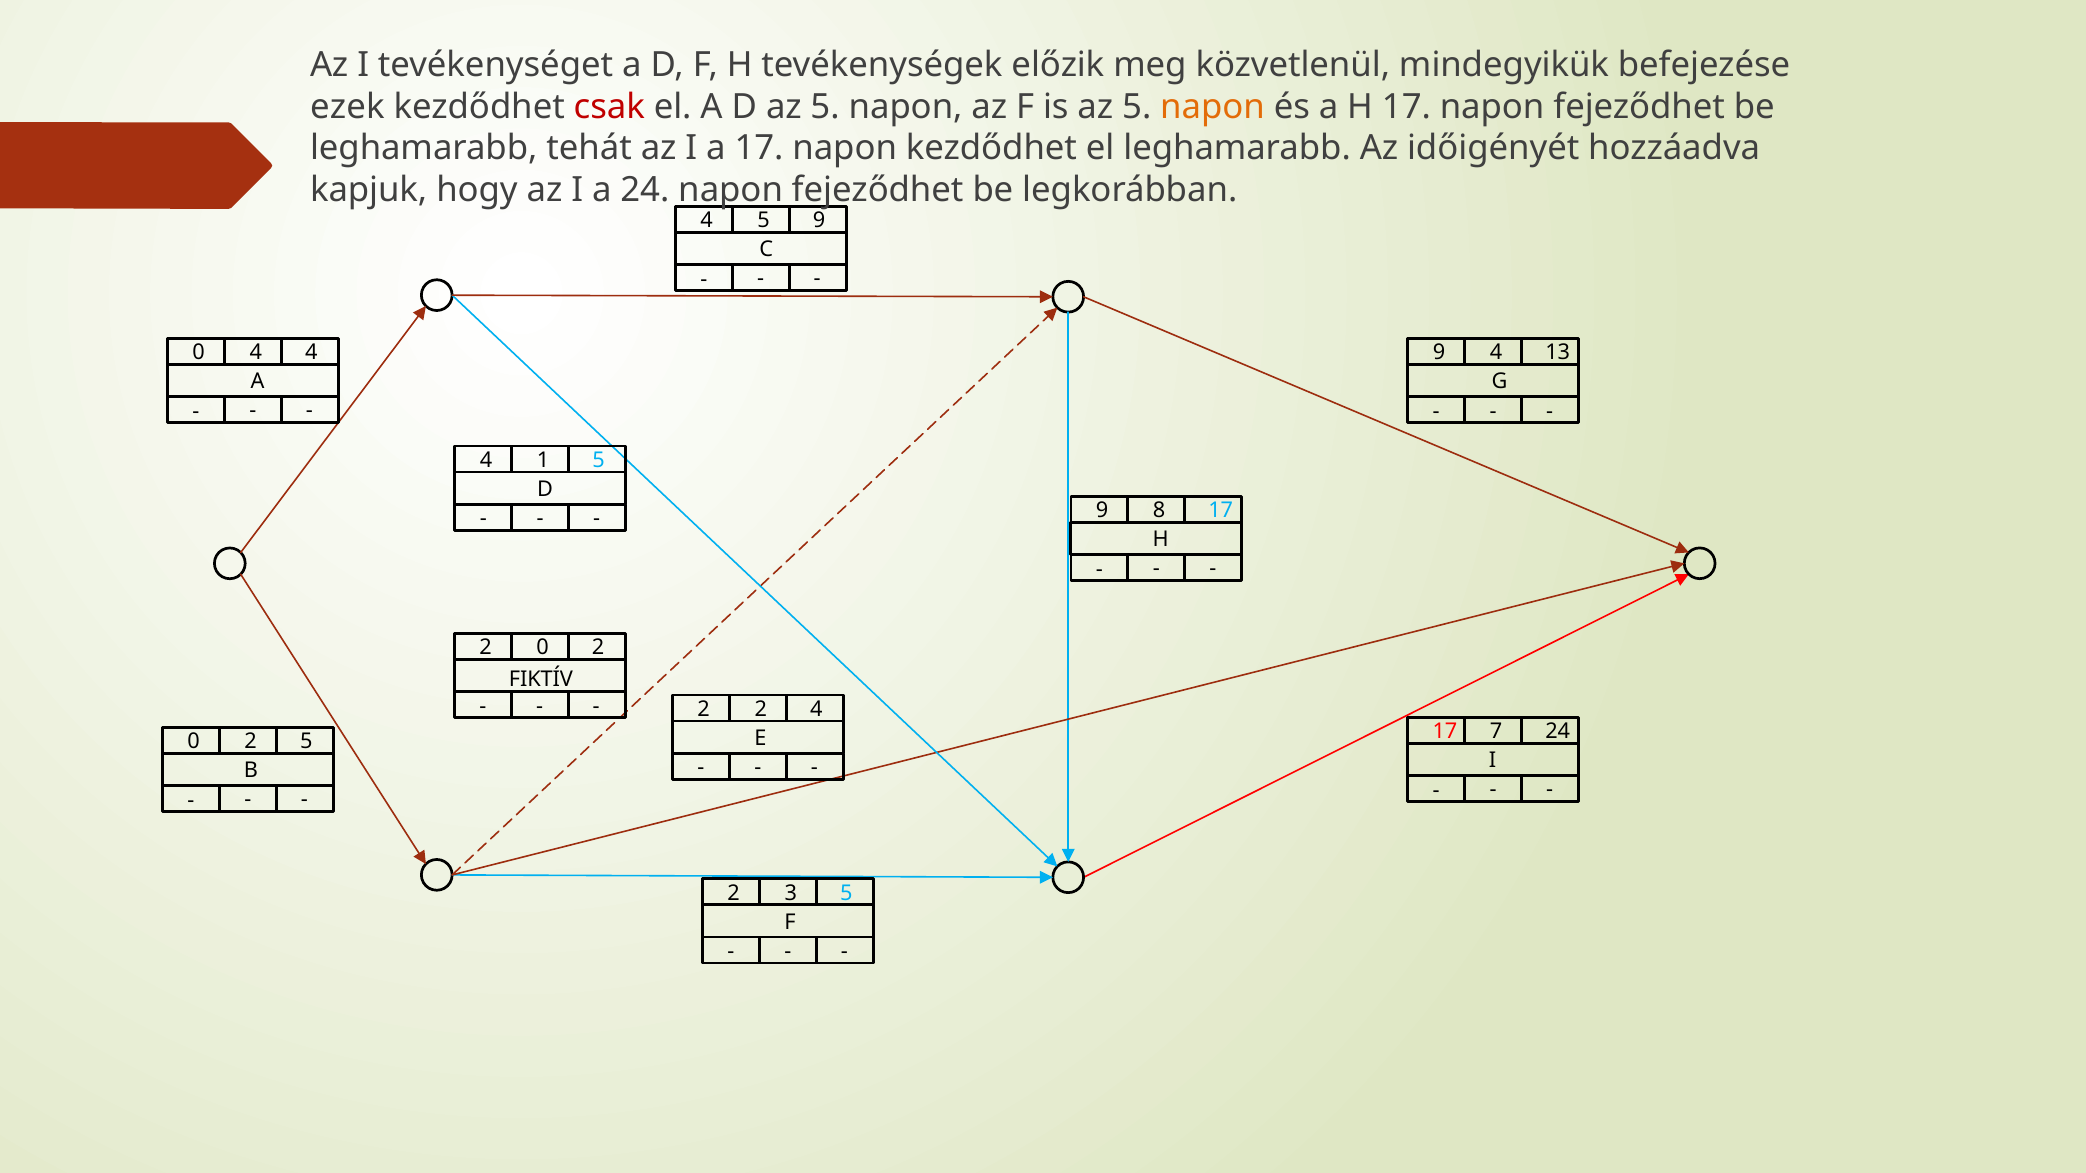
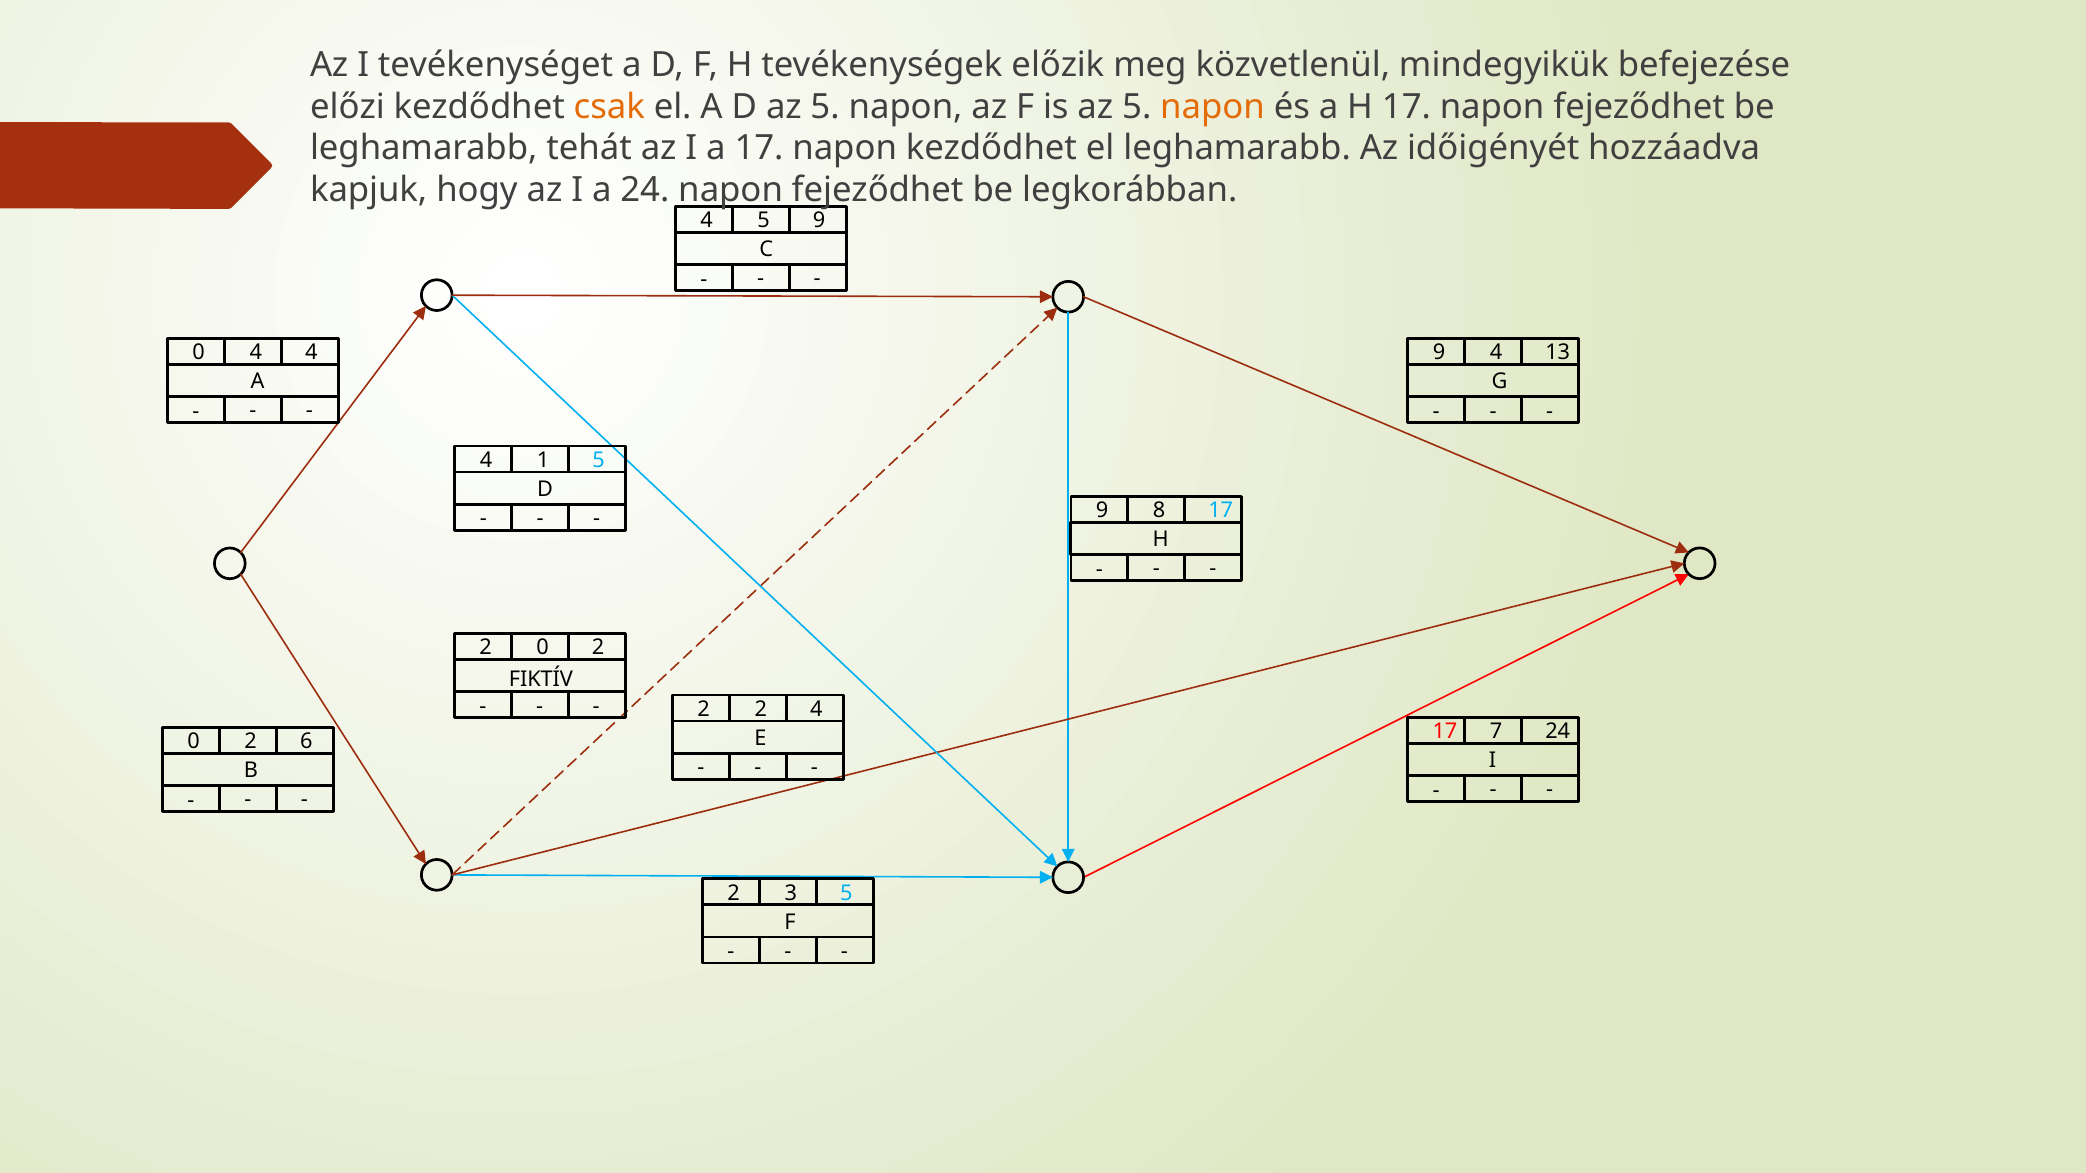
ezek: ezek -> előzi (347, 107)
csak colour: red -> orange (609, 107)
2 5: 5 -> 6 (306, 742)
